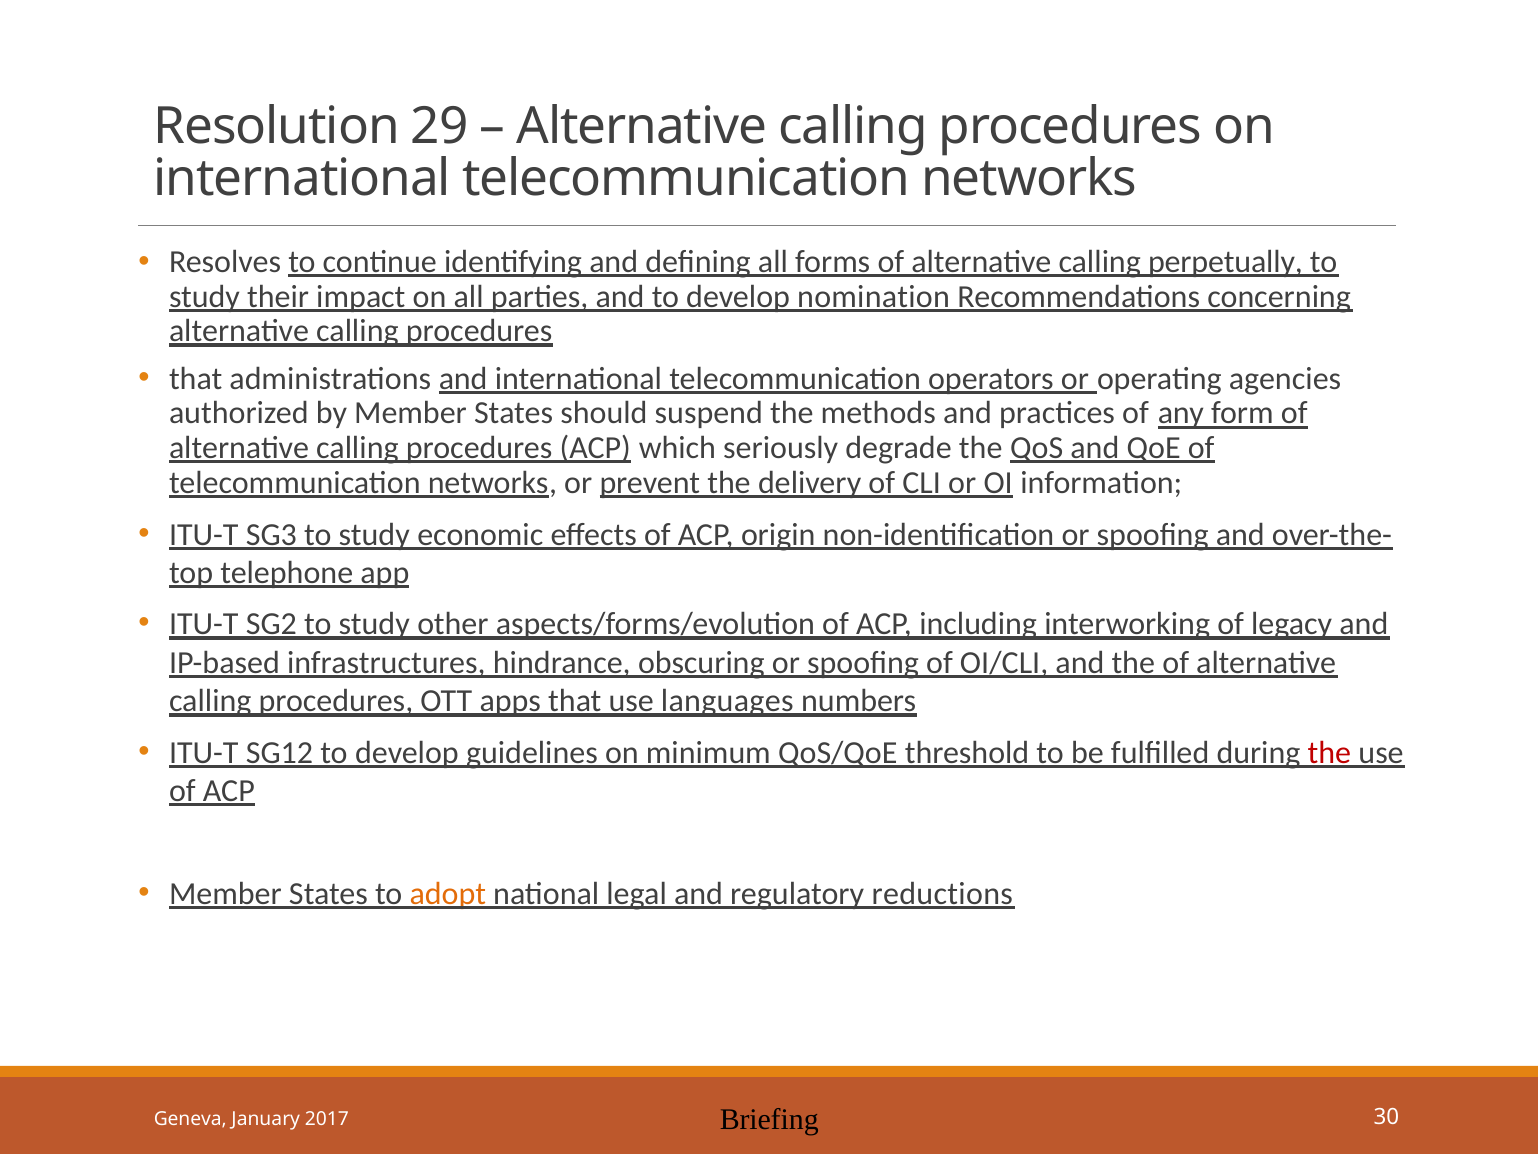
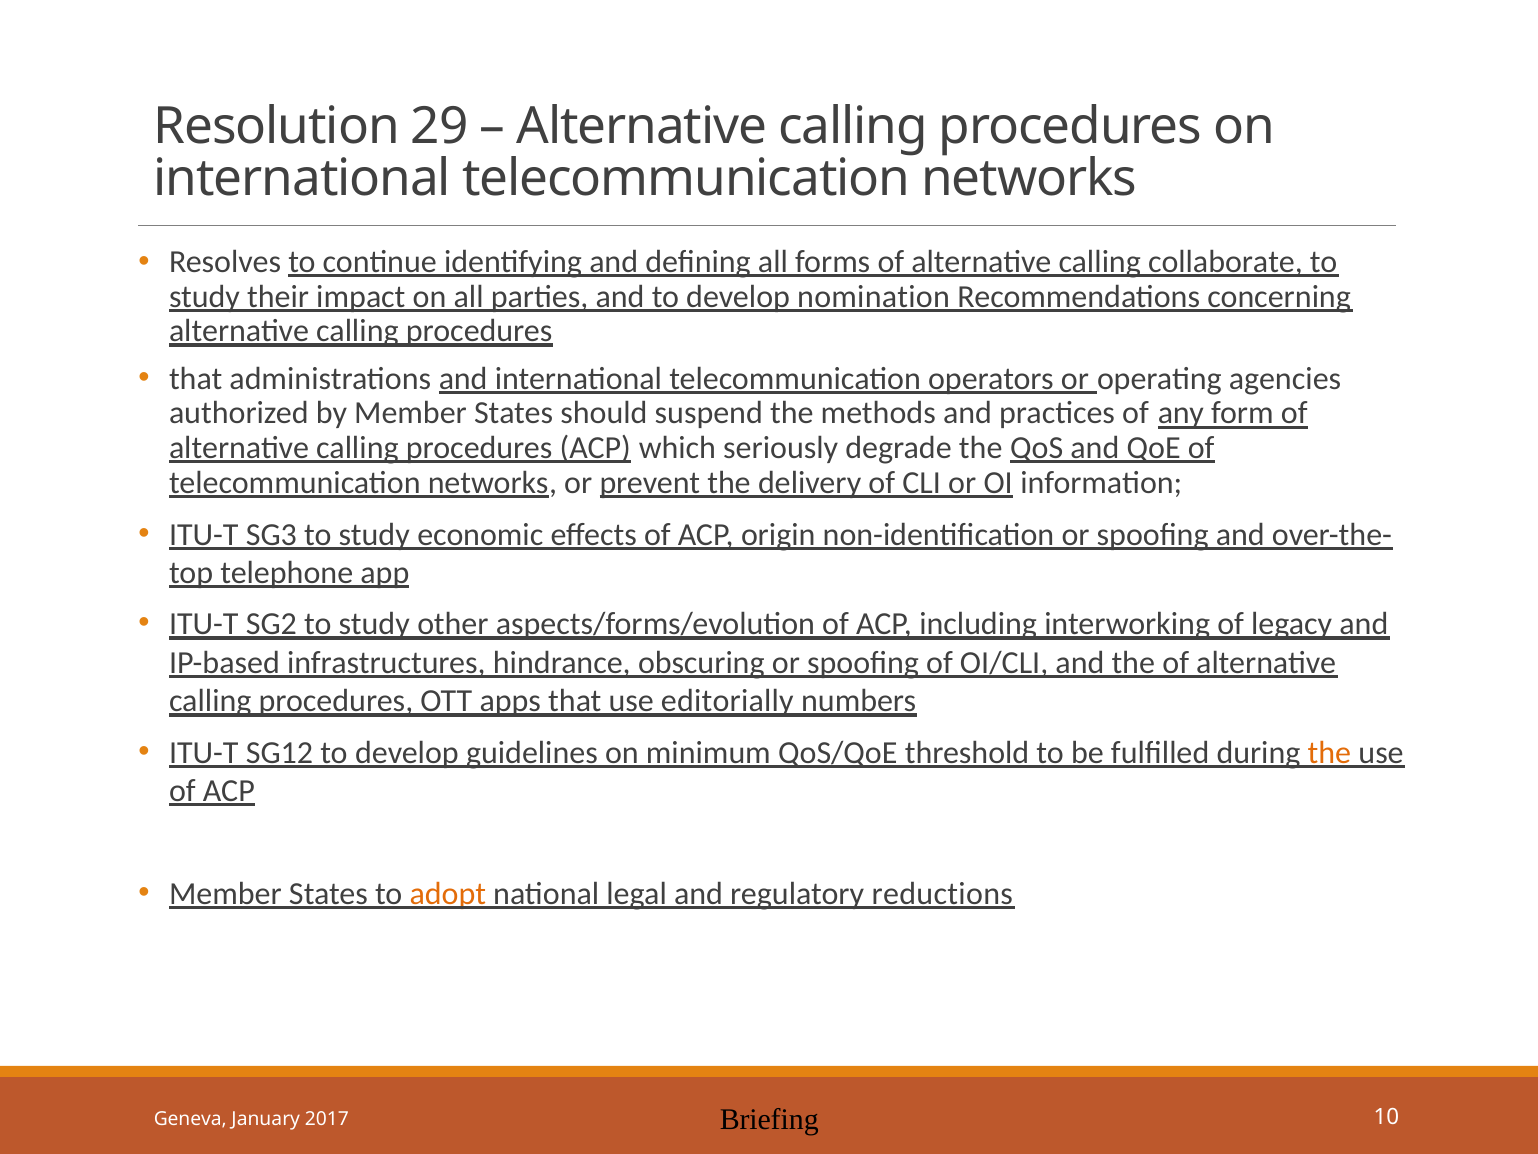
perpetually: perpetually -> collaborate (1225, 262)
languages: languages -> editorially (727, 701)
the colour: red -> orange (1329, 752)
30: 30 -> 10 (1386, 1117)
